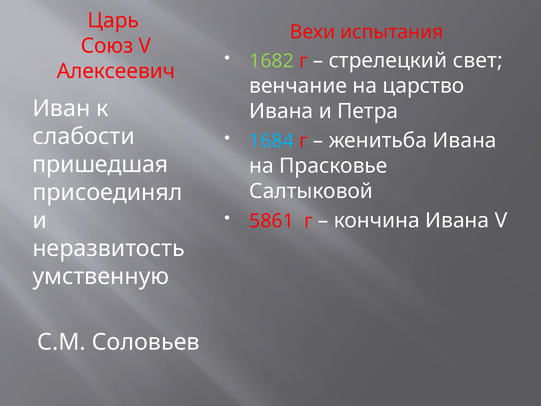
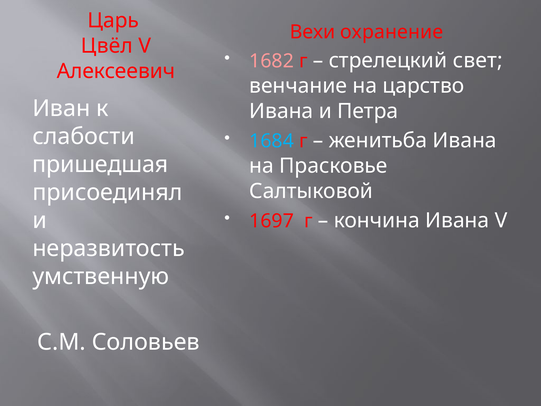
испытания: испытания -> охранение (392, 32)
Союз: Союз -> Цвёл (107, 46)
1682 colour: light green -> pink (272, 61)
5861: 5861 -> 1697 (272, 221)
